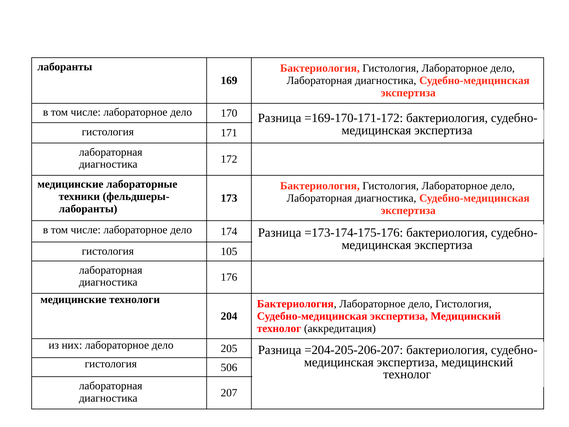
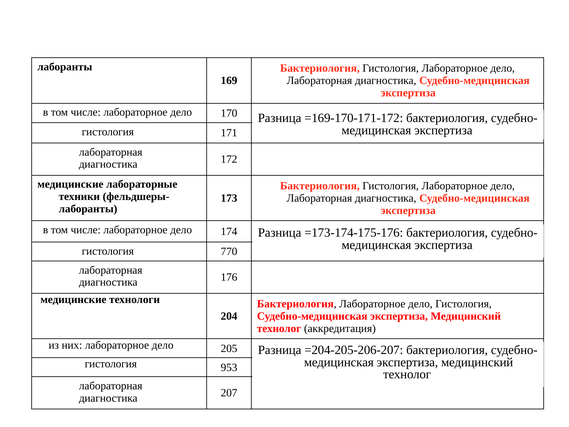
105: 105 -> 770 (229, 251)
506: 506 -> 953 (229, 367)
